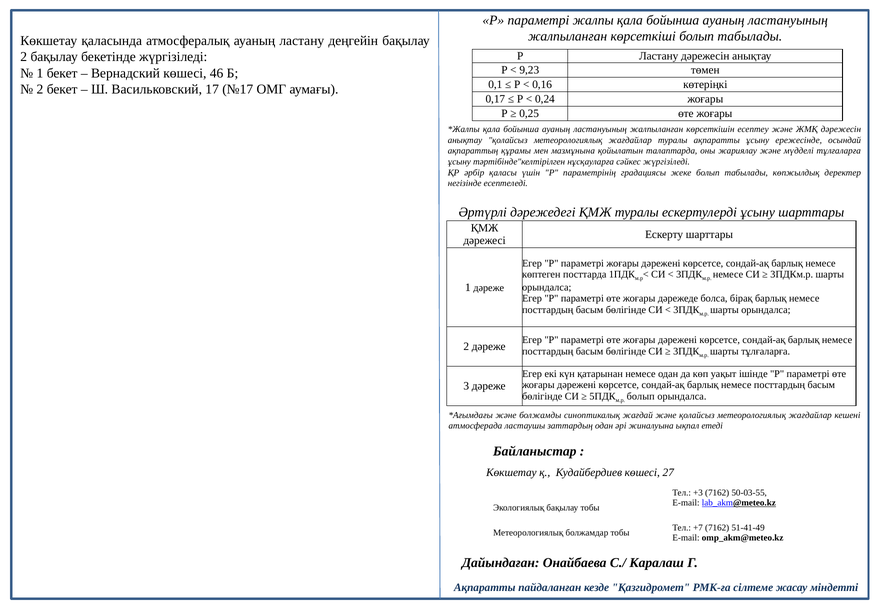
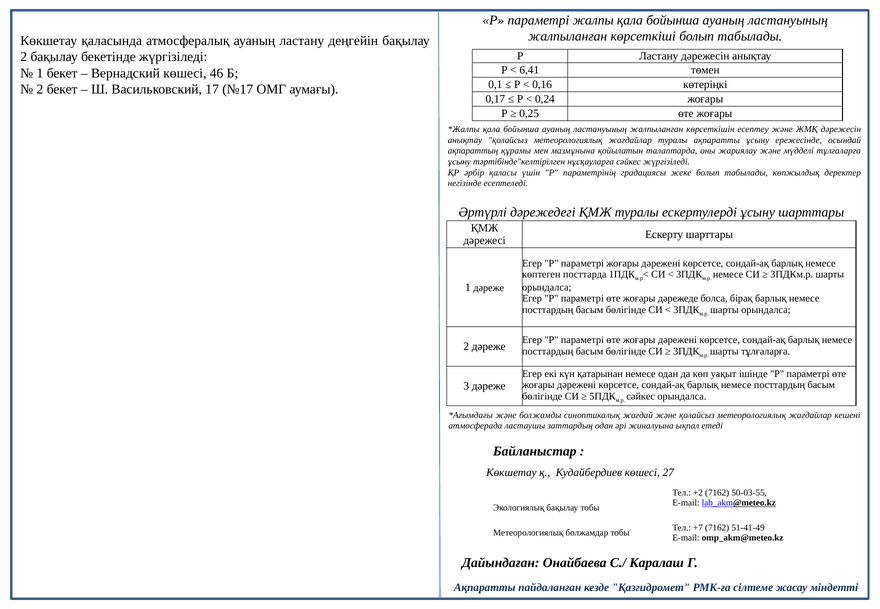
9,23: 9,23 -> 6,41 (529, 70)
болып: болып -> сәйкес (641, 396)
+3: +3 -> +2 (698, 493)
